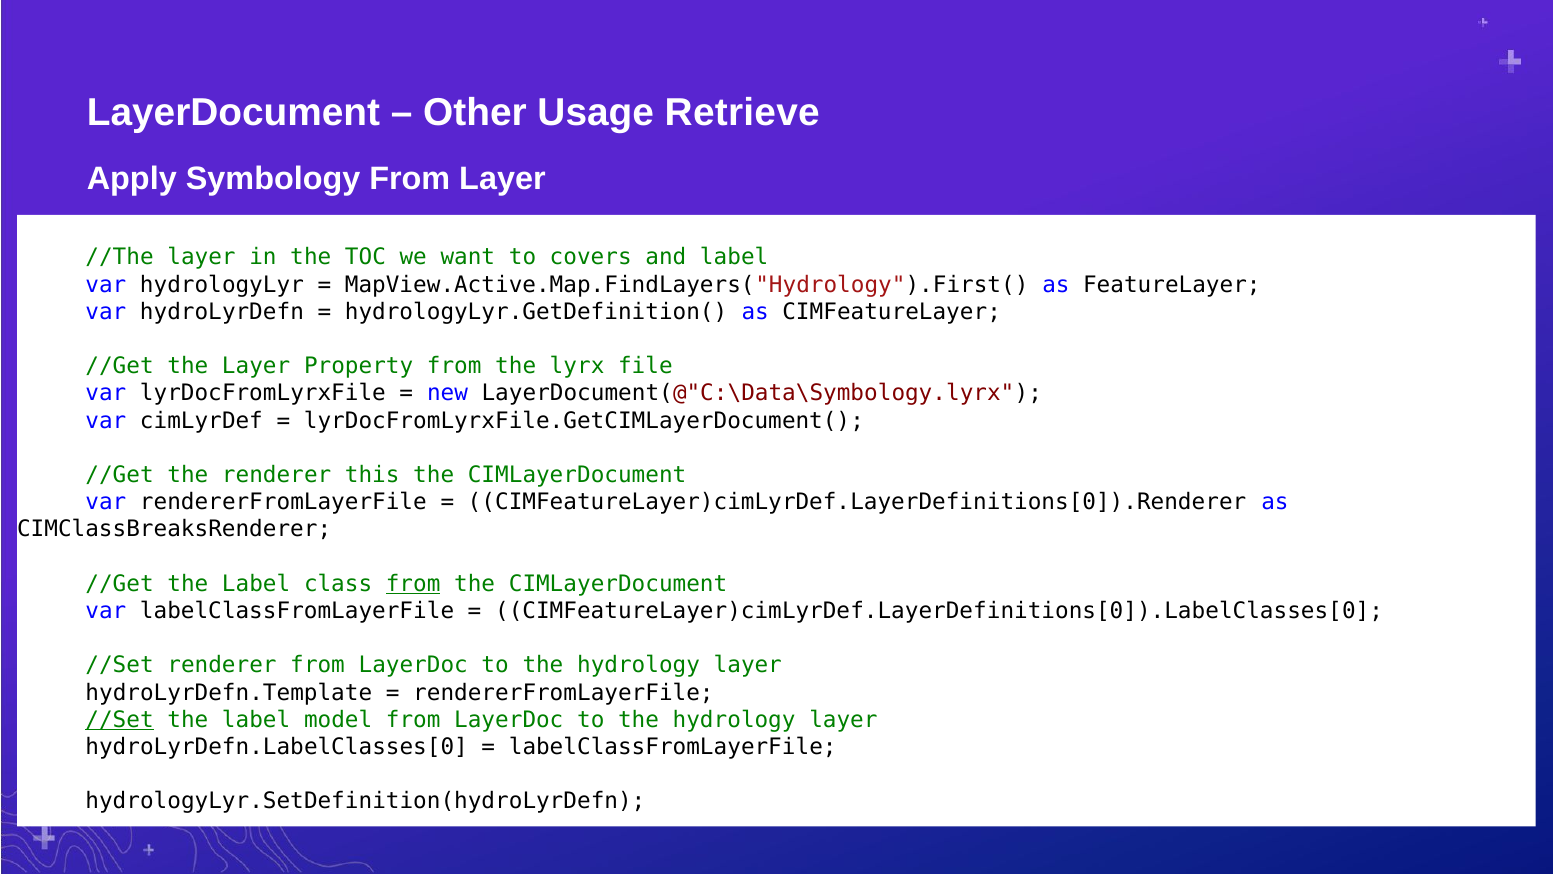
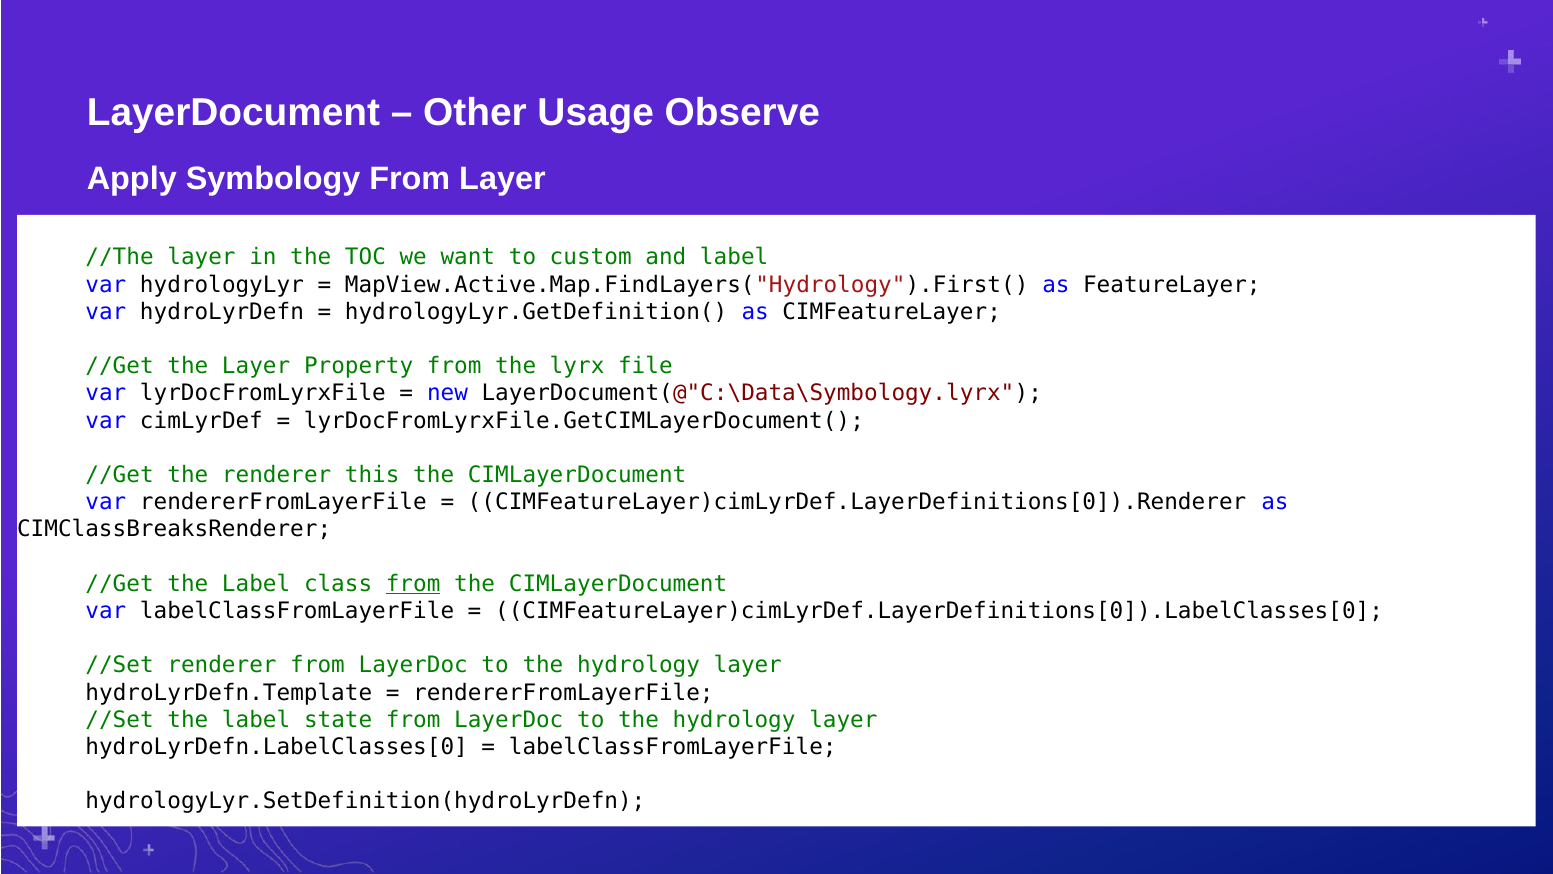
Retrieve: Retrieve -> Observe (742, 113)
covers: covers -> custom (591, 257)
//Set underline: present -> none (120, 720)
model: model -> state (338, 720)
